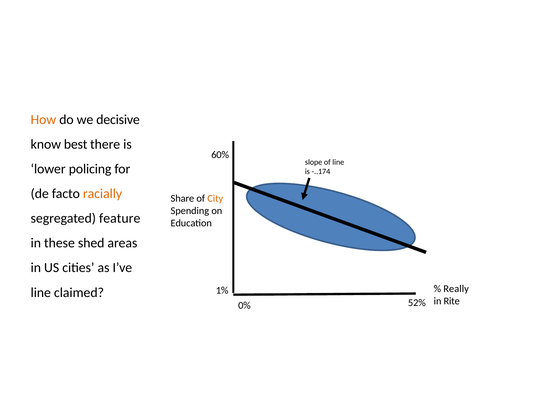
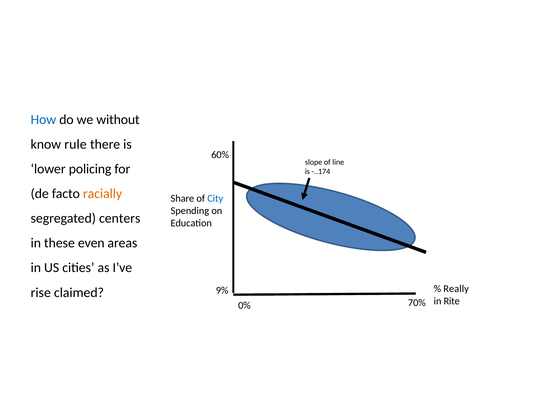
How colour: orange -> blue (43, 119)
decisive: decisive -> without (118, 119)
best: best -> rule (75, 144)
City colour: orange -> blue (215, 198)
feature: feature -> centers (120, 218)
shed: shed -> even (91, 243)
line: line -> rise (41, 292)
1%: 1% -> 9% (222, 290)
52%: 52% -> 70% (417, 303)
